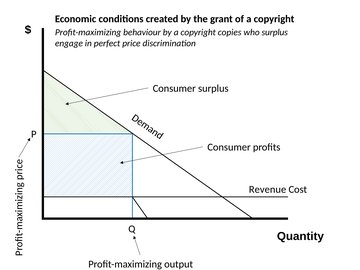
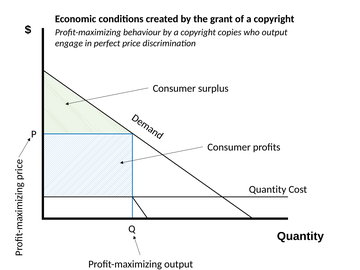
who surplus: surplus -> output (275, 32)
Revenue: Revenue -> Quantity (268, 189)
